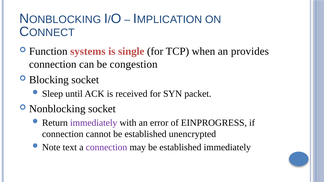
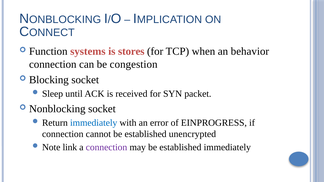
single: single -> stores (131, 51)
provides: provides -> behavior (250, 51)
immediately colour: purple -> blue (94, 123)
text: text -> link (70, 147)
